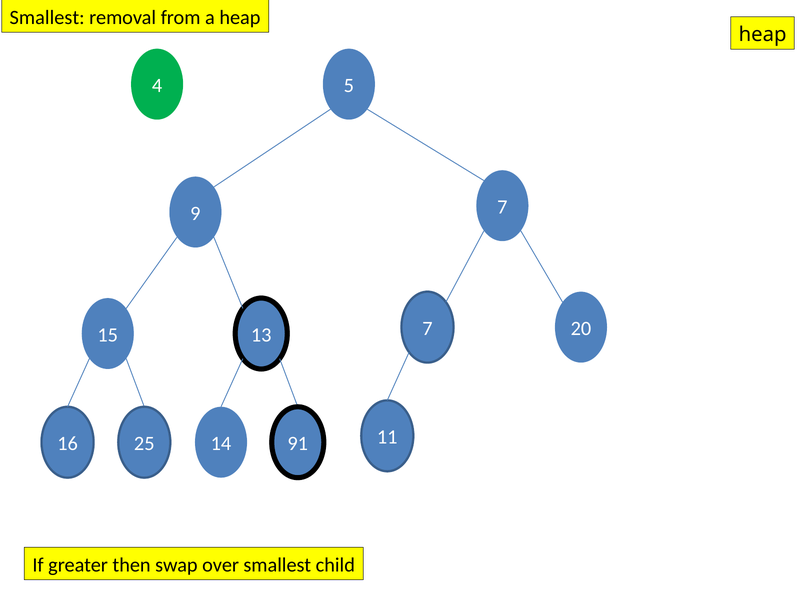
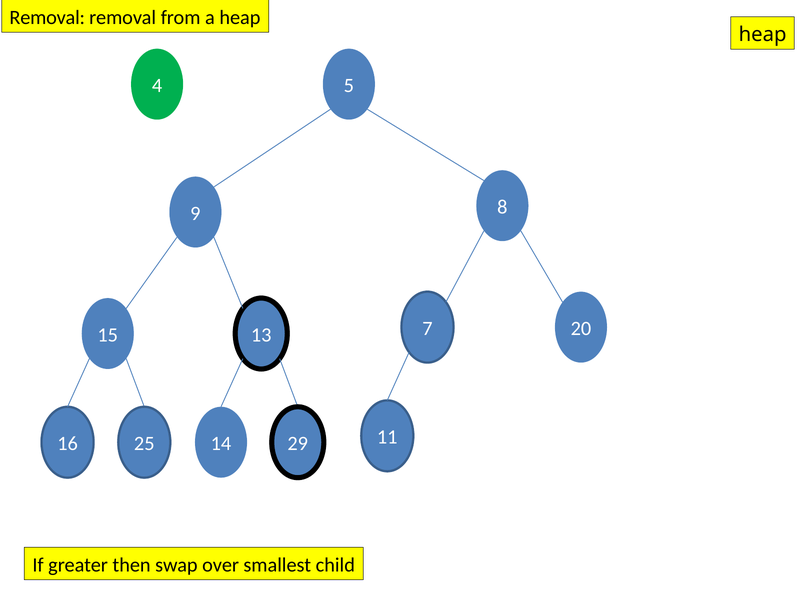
Smallest: Smallest -> Removal (47, 18)
9 7: 7 -> 8 (502, 207)
91: 91 -> 29 (298, 444)
